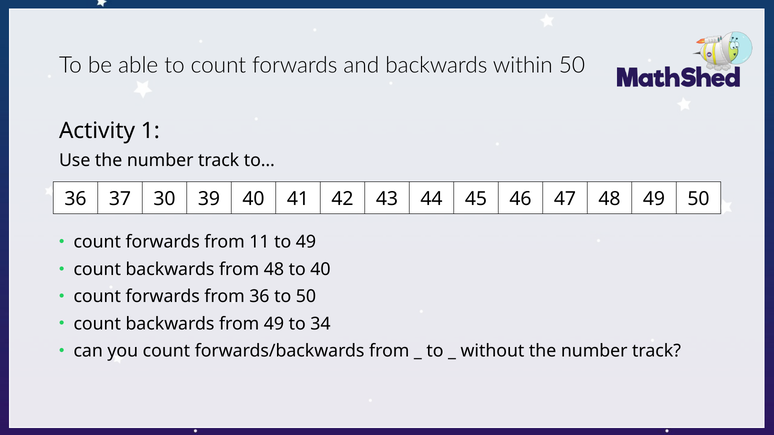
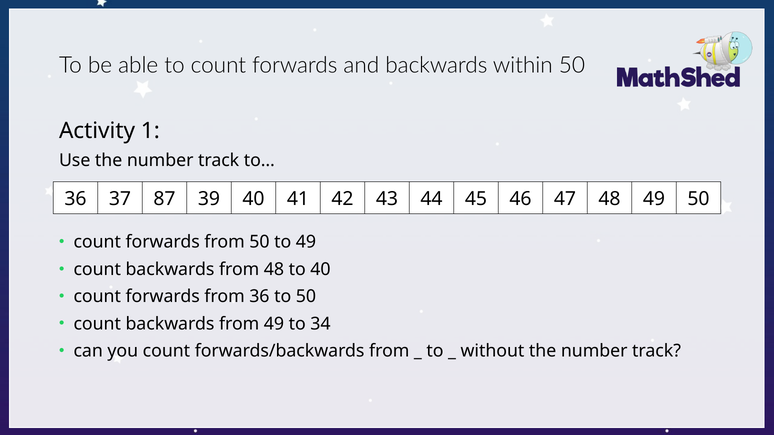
30: 30 -> 87 (164, 199)
from 11: 11 -> 50 (259, 242)
